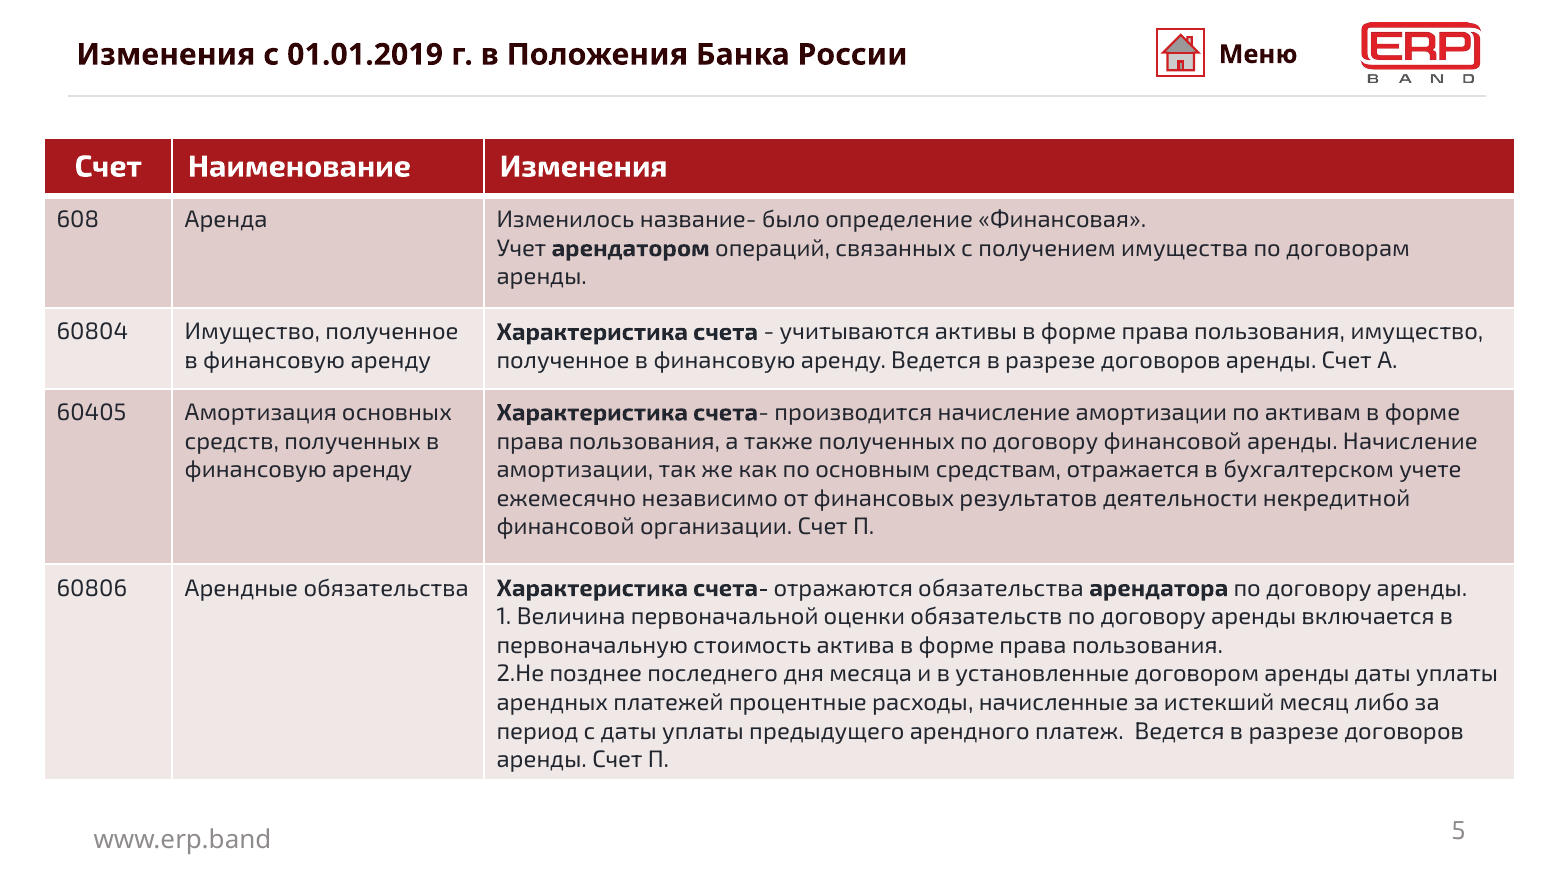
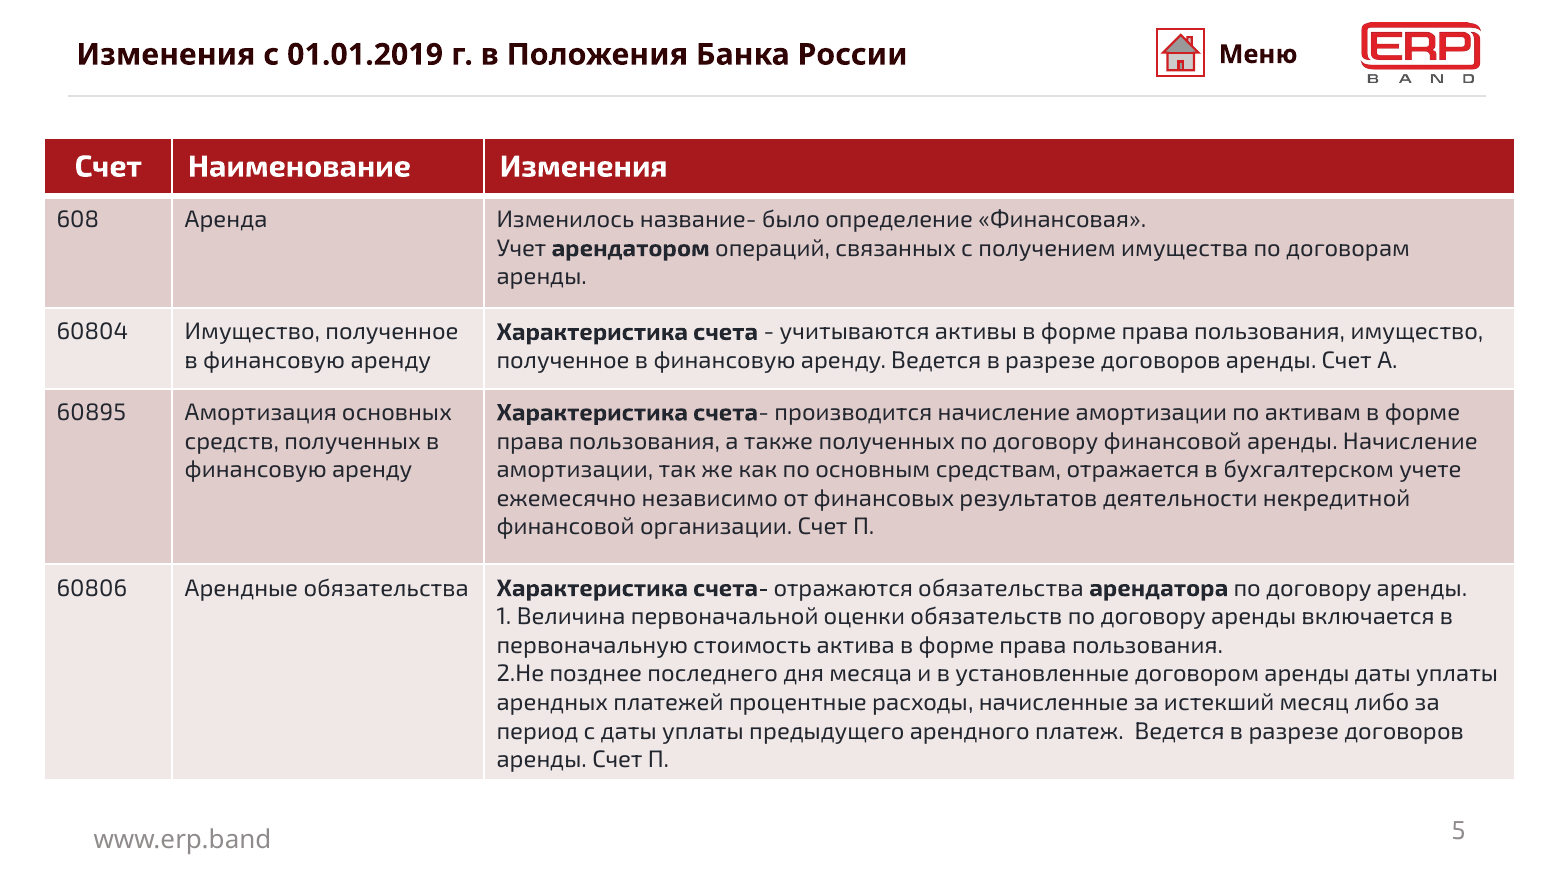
60405: 60405 -> 60895 (91, 413)
